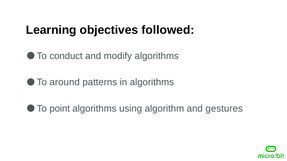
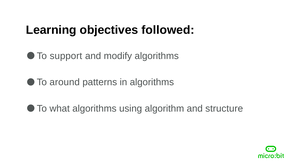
conduct: conduct -> support (66, 56)
point: point -> what (60, 109)
gestures: gestures -> structure (224, 109)
